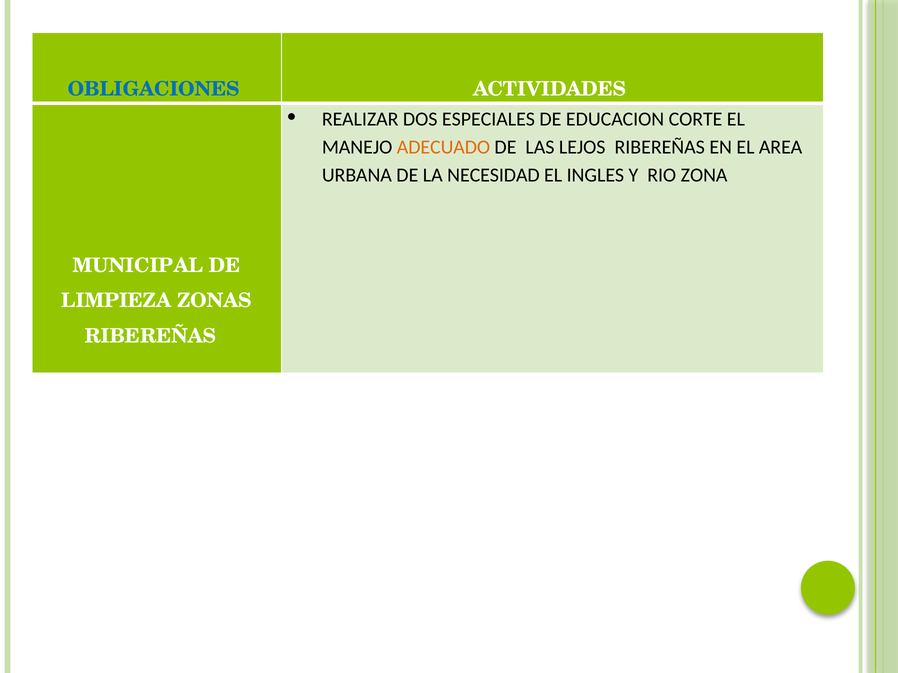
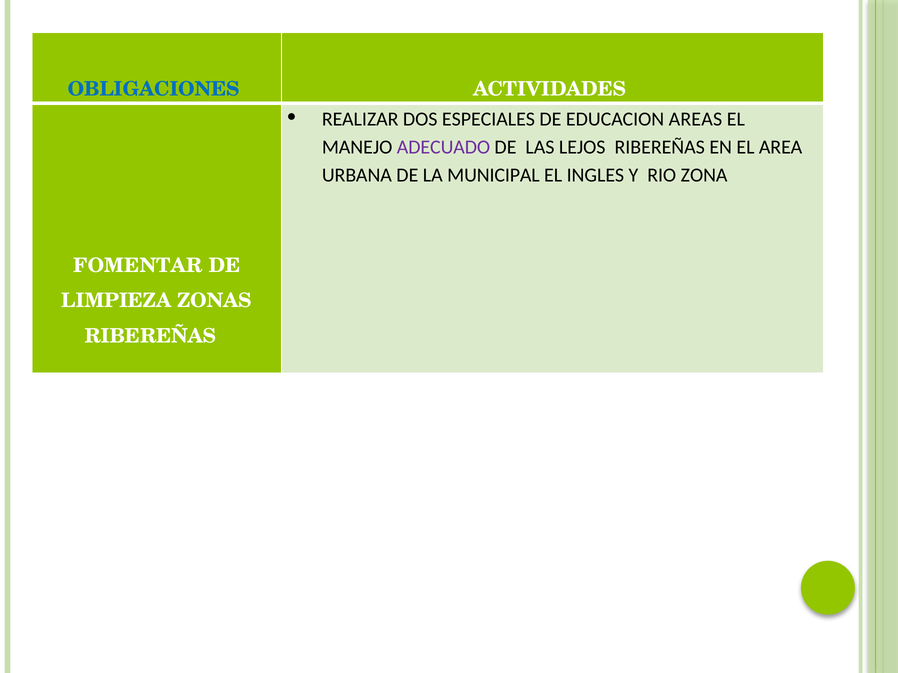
CORTE: CORTE -> AREAS (695, 119)
ADECUADO colour: orange -> purple (443, 147)
NECESIDAD: NECESIDAD -> MUNICIPAL (493, 175)
MUNICIPAL: MUNICIPAL -> FOMENTAR (138, 266)
